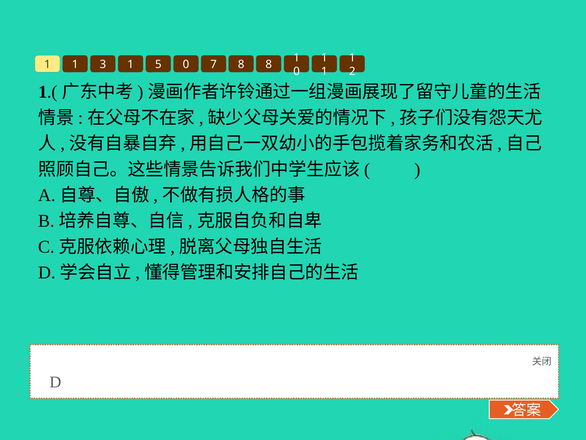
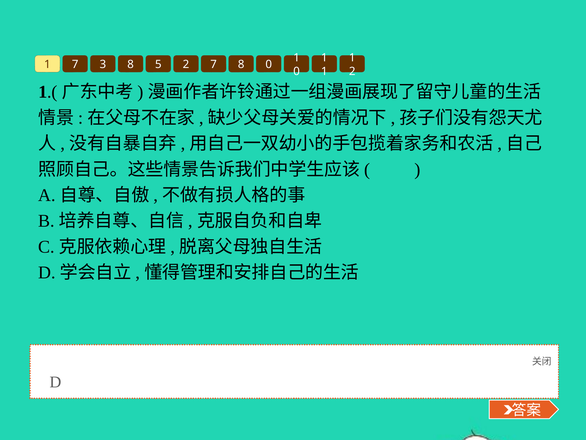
1: 1 -> 7 (75, 64)
3 1: 1 -> 8 (131, 64)
5 0: 0 -> 2 (186, 64)
8 8: 8 -> 0 (269, 64)
